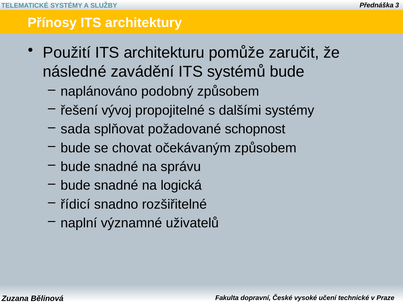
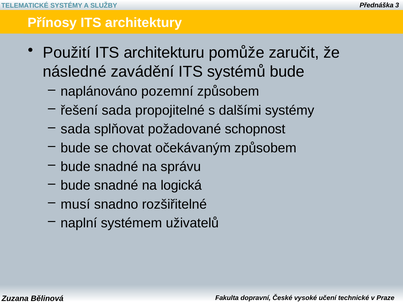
podobný: podobný -> pozemní (167, 92)
řešení vývoj: vývoj -> sada (116, 110)
řídicí: řídicí -> musí (75, 204)
významné: významné -> systémem (131, 223)
